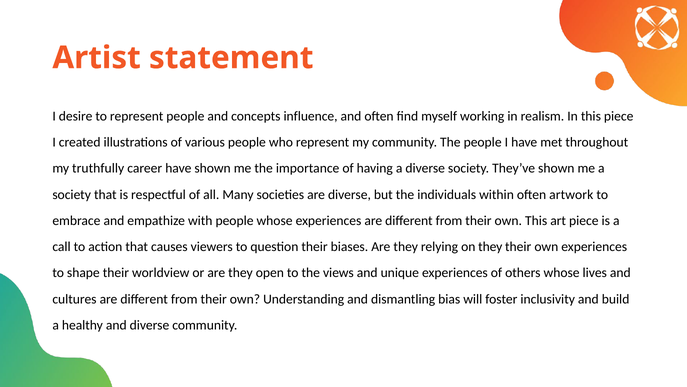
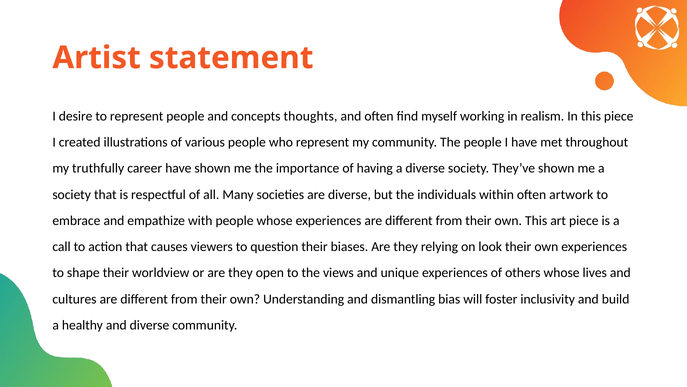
influence: influence -> thoughts (310, 116)
on they: they -> look (490, 246)
